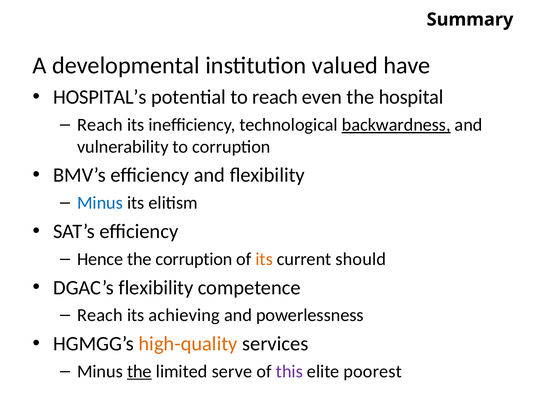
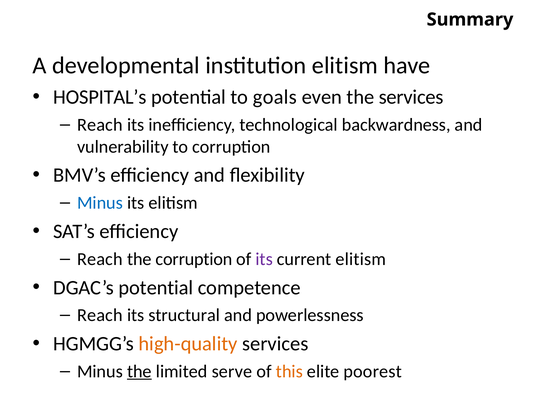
institution valued: valued -> elitism (345, 65)
to reach: reach -> goals (275, 97)
the hospital: hospital -> services (411, 97)
backwardness underline: present -> none (396, 125)
Hence: Hence -> Reach (100, 259)
its colour: orange -> purple (264, 259)
current should: should -> elitism (361, 259)
DGAC’s flexibility: flexibility -> potential (156, 287)
achieving: achieving -> structural (184, 315)
this colour: purple -> orange (289, 371)
